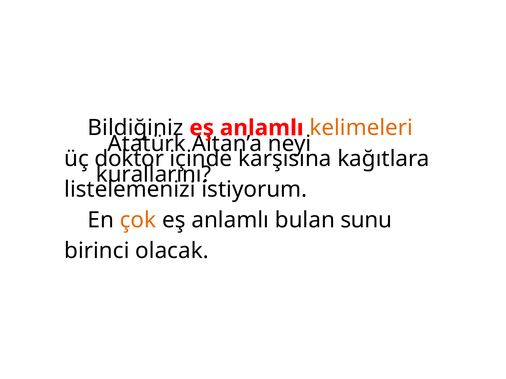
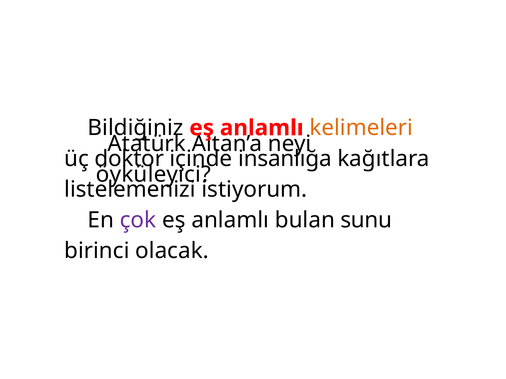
karşısına: karşısına -> insanlığa (285, 159)
kurallarını: kurallarını -> öyküleyici (153, 175)
çok colour: orange -> purple (138, 220)
